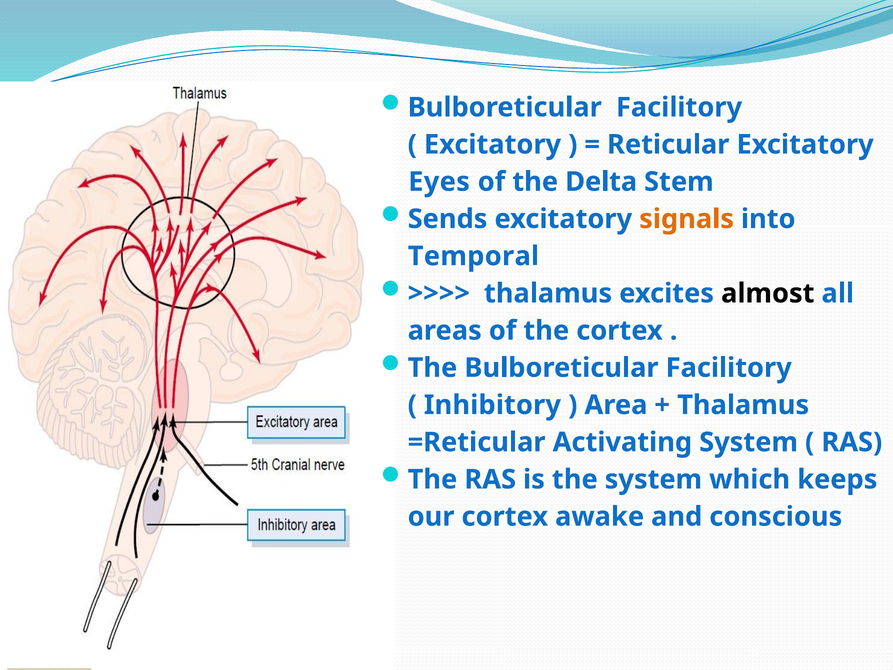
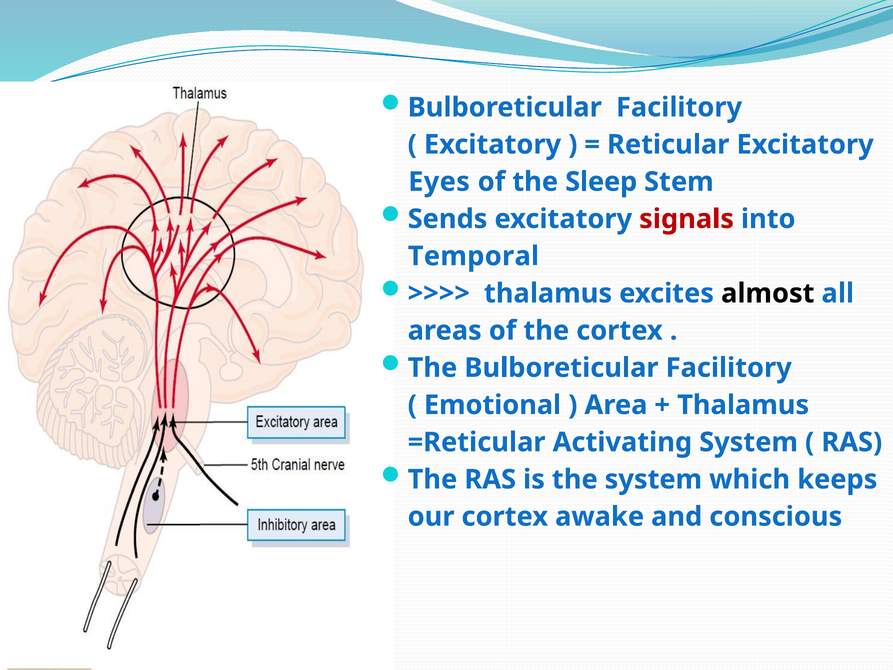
Delta: Delta -> Sleep (601, 182)
signals colour: orange -> red (687, 219)
Inhibitory: Inhibitory -> Emotional (493, 405)
